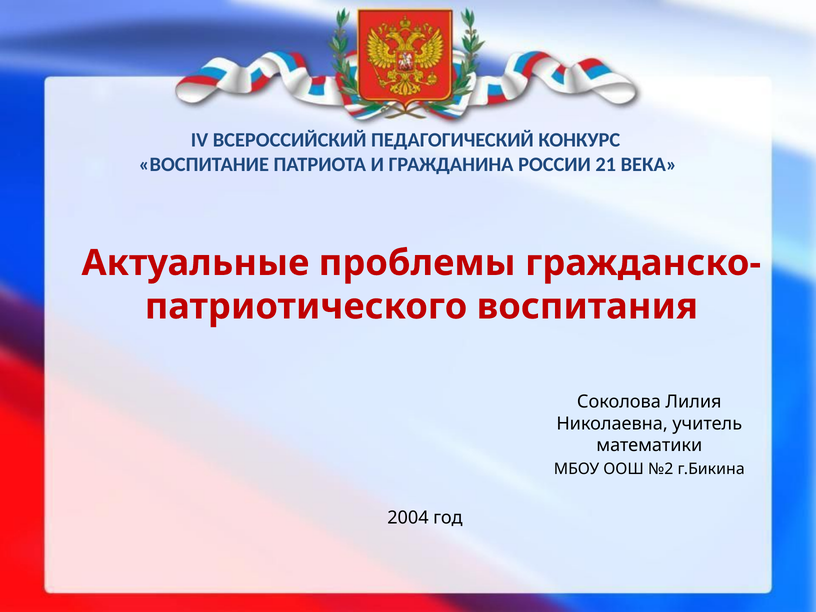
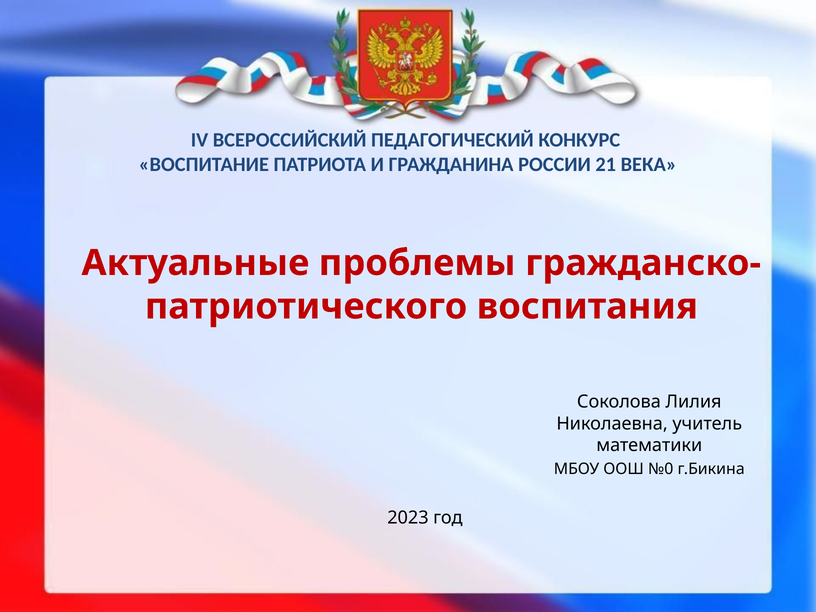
№2: №2 -> №0 (661, 469)
2004: 2004 -> 2023 (408, 518)
